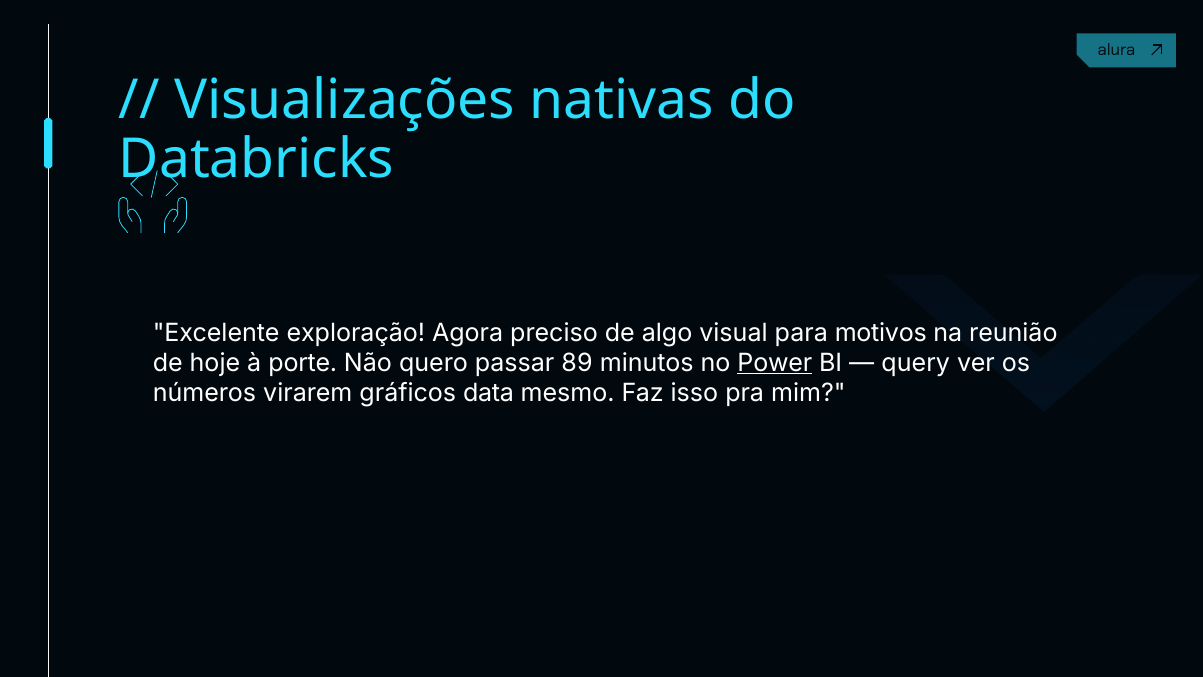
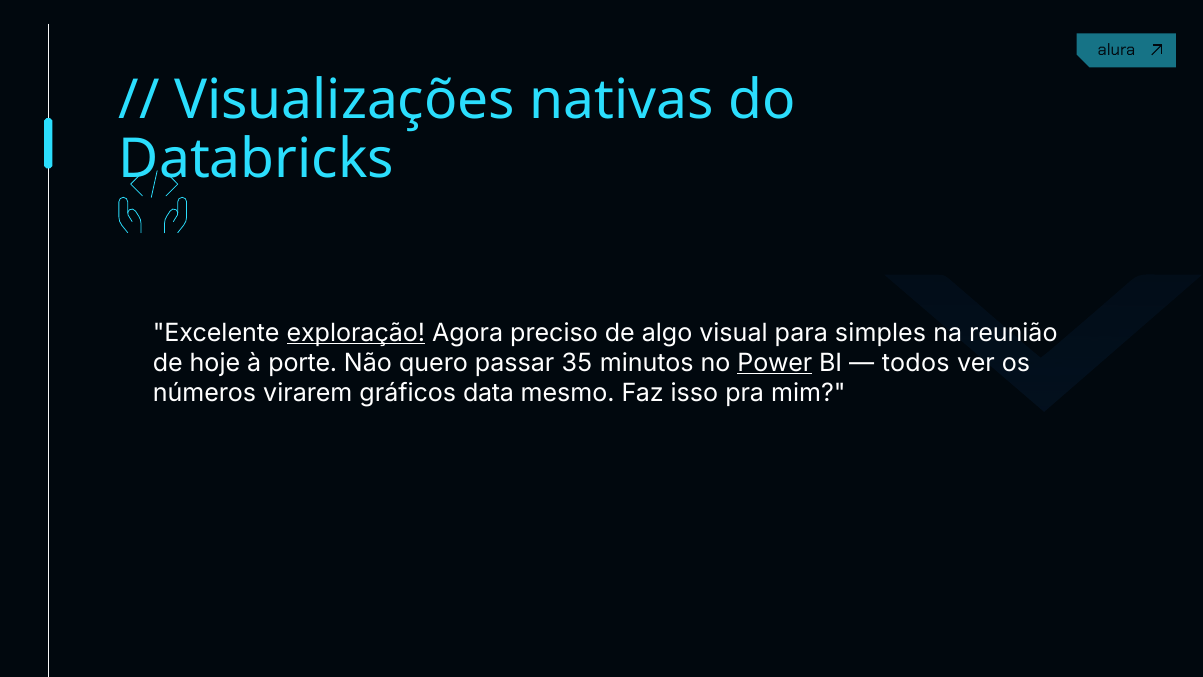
exploração underline: none -> present (356, 333)
motivos: motivos -> simples (881, 333)
89: 89 -> 35 (577, 363)
query: query -> todos (916, 363)
